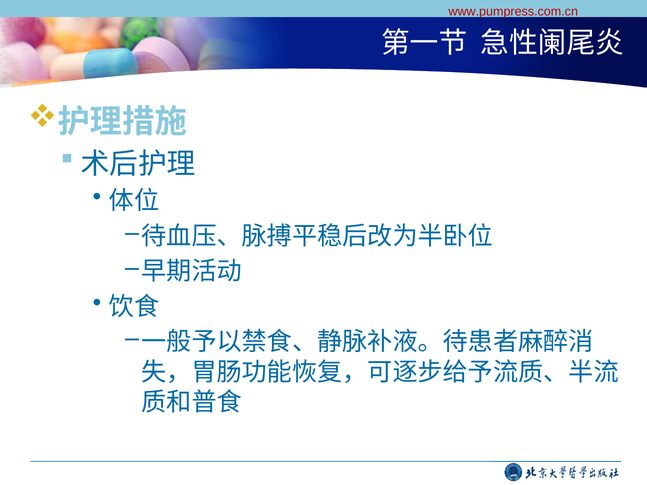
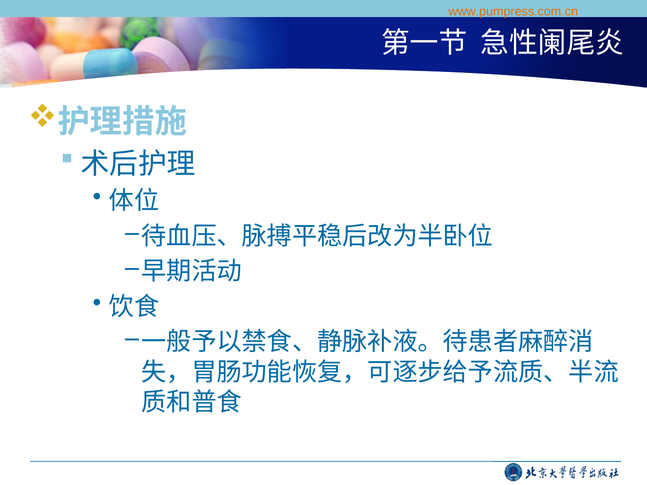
www.pumpress.com.cn colour: red -> orange (513, 12)
